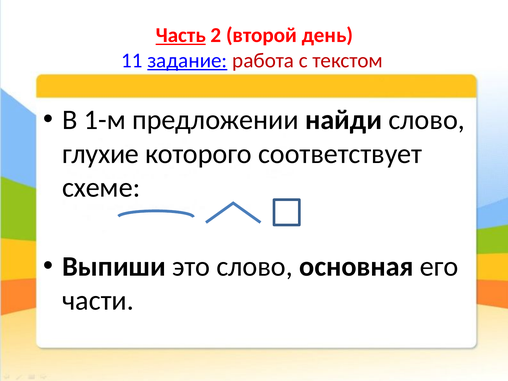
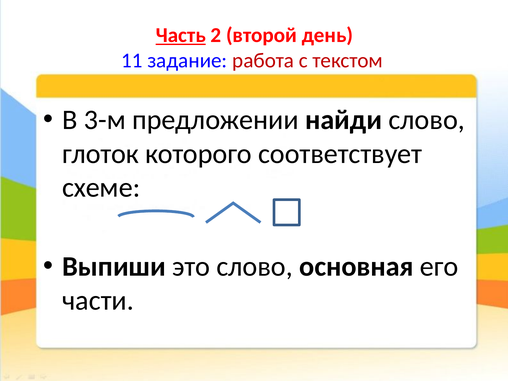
задание underline: present -> none (187, 61)
1-м: 1-м -> 3-м (105, 120)
глухие: глухие -> глоток (100, 154)
